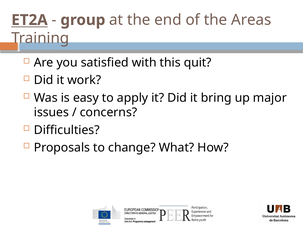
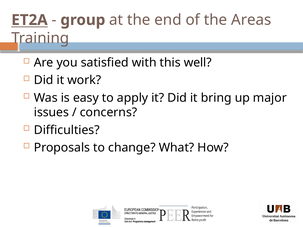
quit: quit -> well (198, 63)
